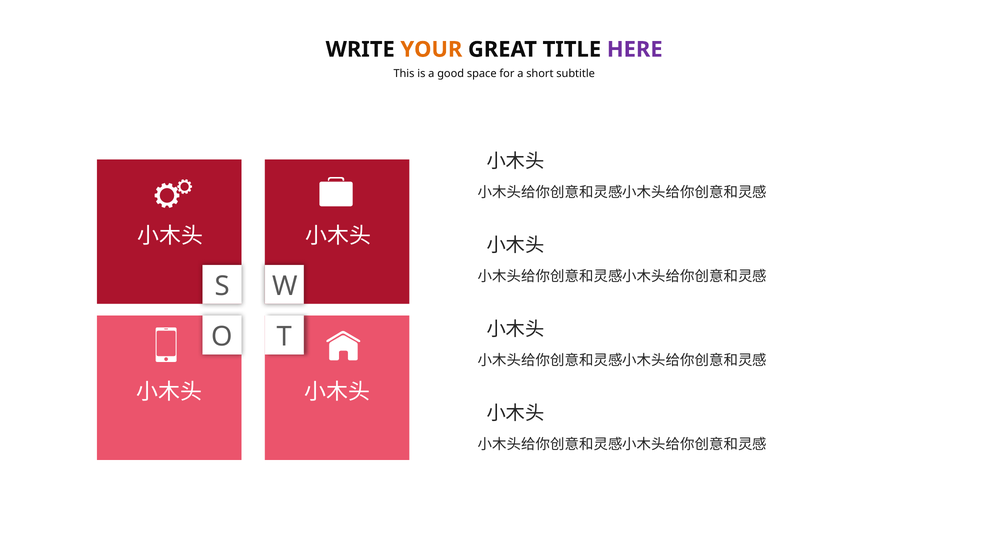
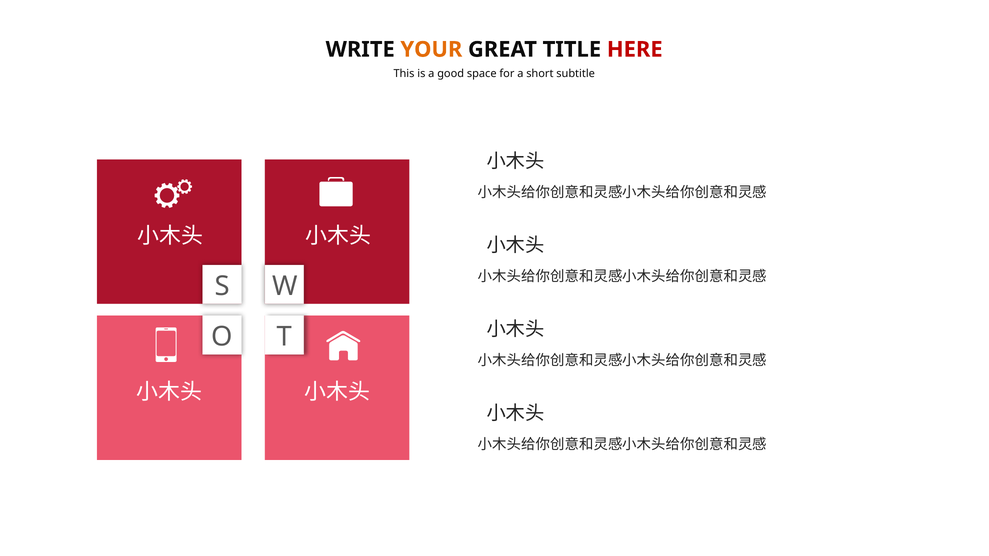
HERE colour: purple -> red (635, 50)
